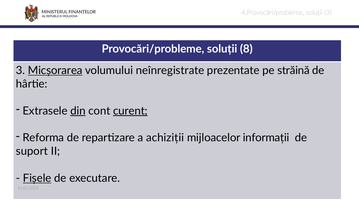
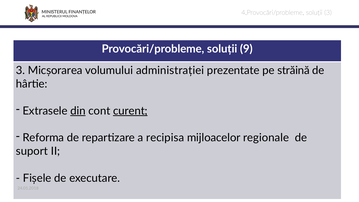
8: 8 -> 9 (246, 49)
Micșorarea underline: present -> none (55, 70)
neînregistrate: neînregistrate -> administrației (170, 70)
achiziții: achiziții -> recipisa (165, 138)
informații: informații -> regionale (266, 138)
Fișele underline: present -> none (37, 178)
